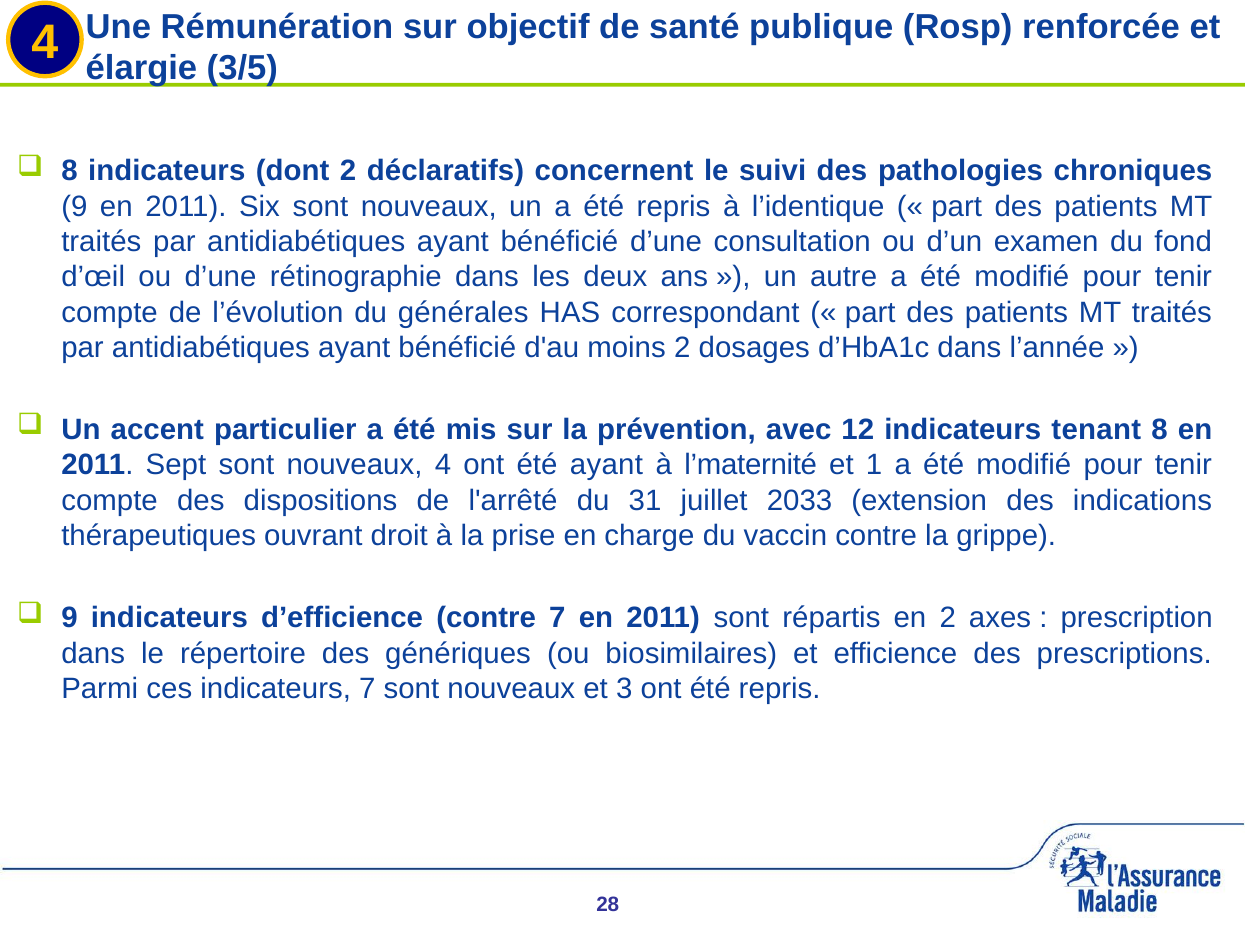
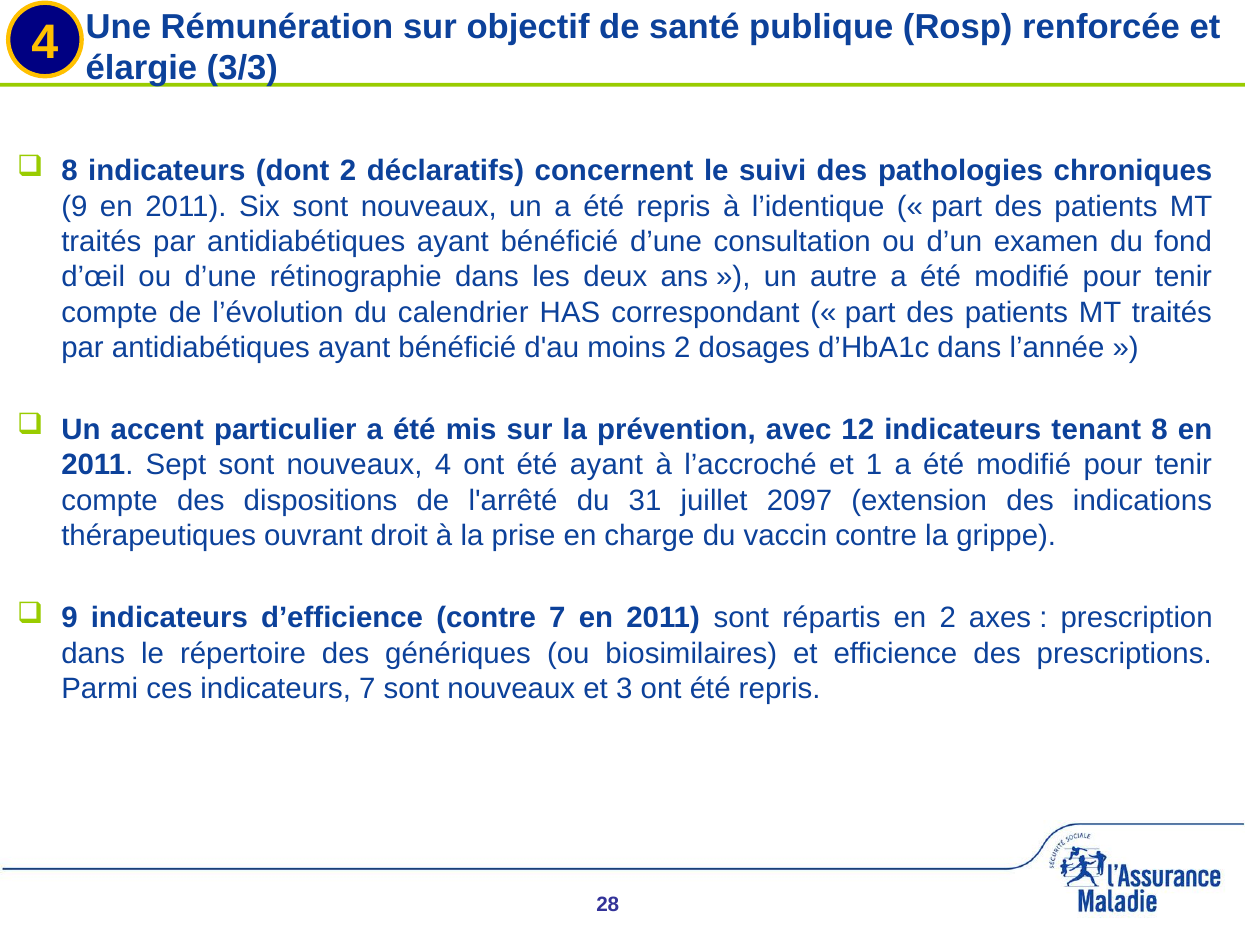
3/5: 3/5 -> 3/3 (242, 68)
générales: générales -> calendrier (463, 312)
l’maternité: l’maternité -> l’accroché (751, 465)
2033: 2033 -> 2097 (800, 500)
